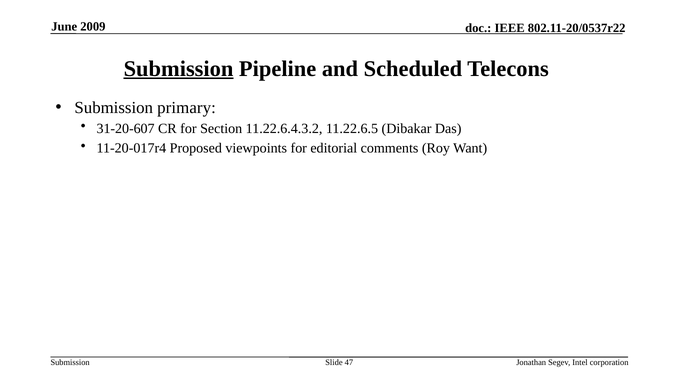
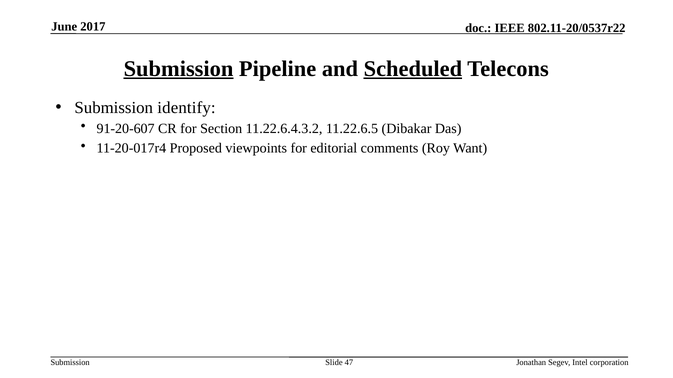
2009: 2009 -> 2017 (93, 27)
Scheduled underline: none -> present (413, 69)
primary: primary -> identify (186, 108)
31-20-607: 31-20-607 -> 91-20-607 (126, 129)
